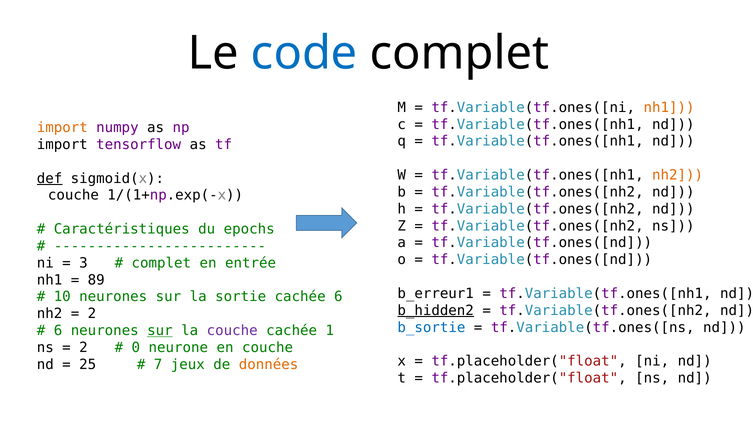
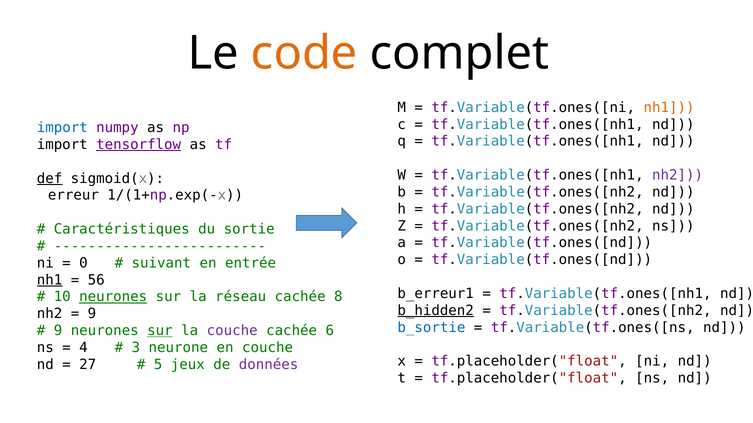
code colour: blue -> orange (304, 53)
import colour: orange -> blue (62, 128)
tensorflow underline: none -> present (139, 145)
nh2 colour: orange -> purple (678, 175)
couche: couche -> erreur (73, 196)
epochs: epochs -> sortie (249, 229)
3: 3 -> 0 (83, 263)
complet: complet -> suivant (161, 263)
nh1 underline: none -> present (50, 280)
89: 89 -> 56 (96, 280)
neurones underline: none -> present (113, 297)
sortie: sortie -> réseau (241, 297)
cachée 6: 6 -> 8 (338, 297)
2: 2 -> 9 (92, 314)
6: 6 -> 9 (58, 331)
1: 1 -> 6 (330, 331)
2: 2 -> 4 (83, 348)
0: 0 -> 3 (136, 348)
25: 25 -> 27 (88, 365)
7: 7 -> 5 (158, 365)
données colour: orange -> purple (269, 365)
